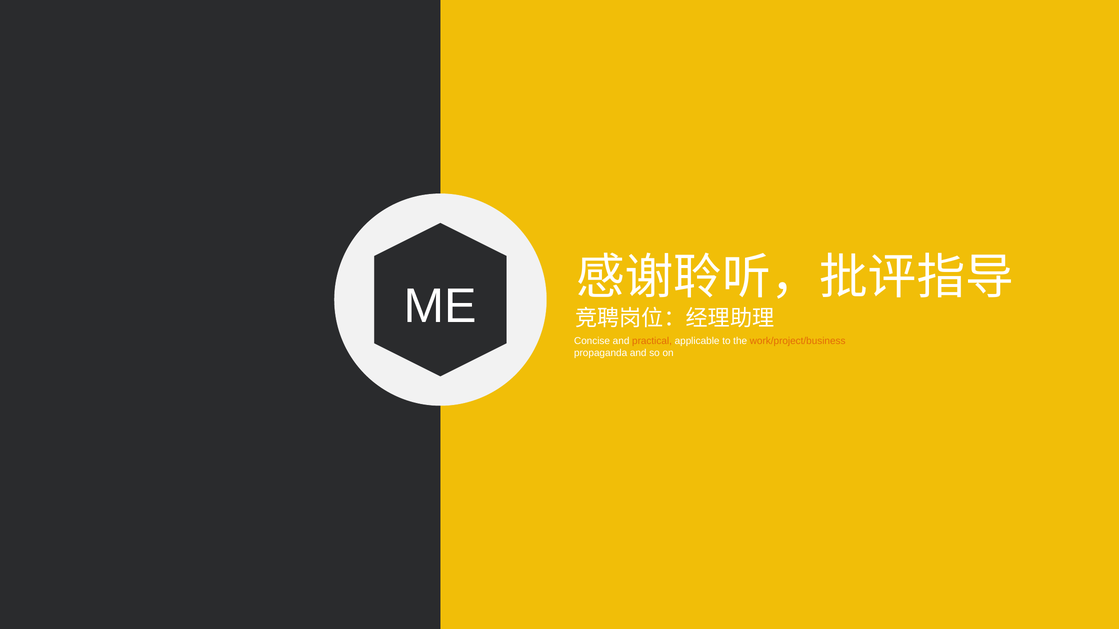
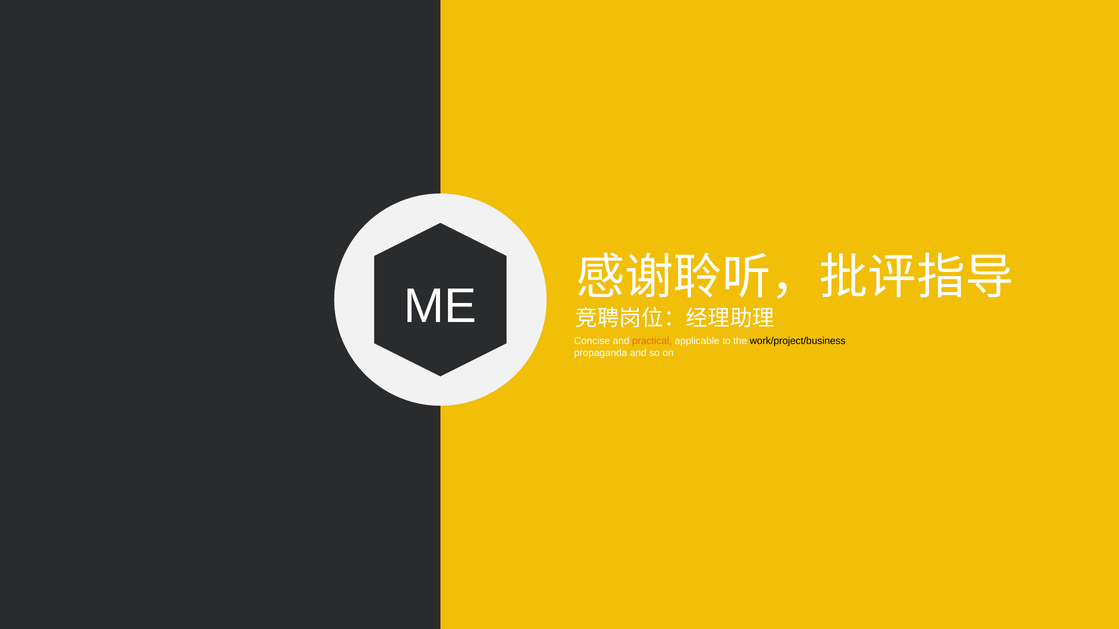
work/project/business colour: orange -> black (798, 341)
